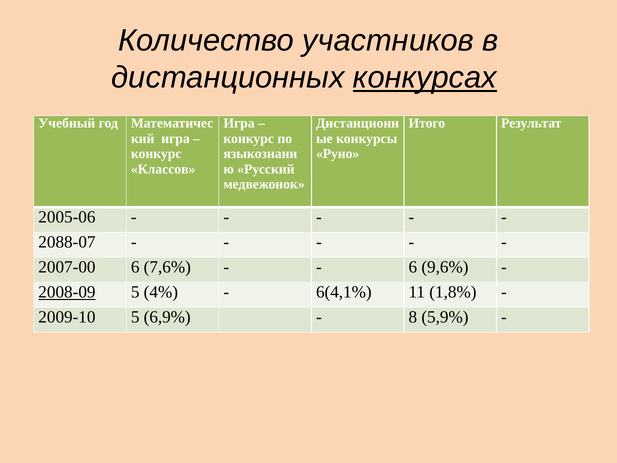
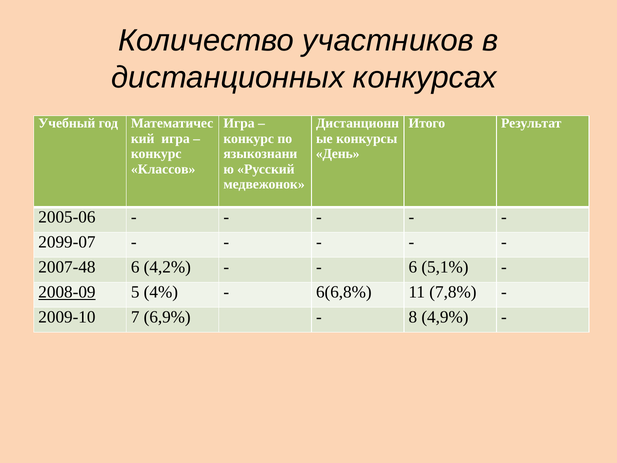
конкурсах underline: present -> none (425, 78)
Руно: Руно -> День (338, 154)
2088-07: 2088-07 -> 2099-07 (67, 242)
2007-00: 2007-00 -> 2007-48 (67, 267)
7,6%: 7,6% -> 4,2% (167, 267)
9,6%: 9,6% -> 5,1% (445, 267)
6(4,1%: 6(4,1% -> 6(6,8% (344, 292)
1,8%: 1,8% -> 7,8% (453, 292)
2009-10 5: 5 -> 7 (135, 317)
5,9%: 5,9% -> 4,9% (445, 317)
